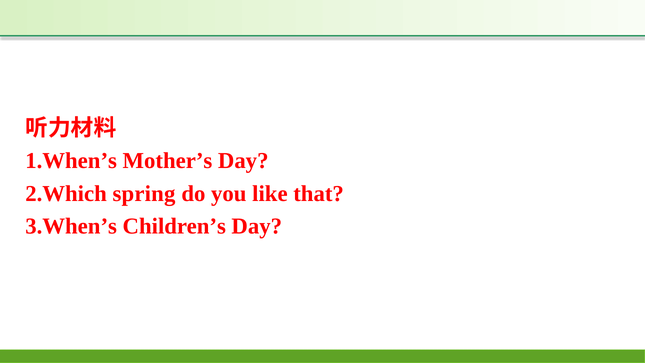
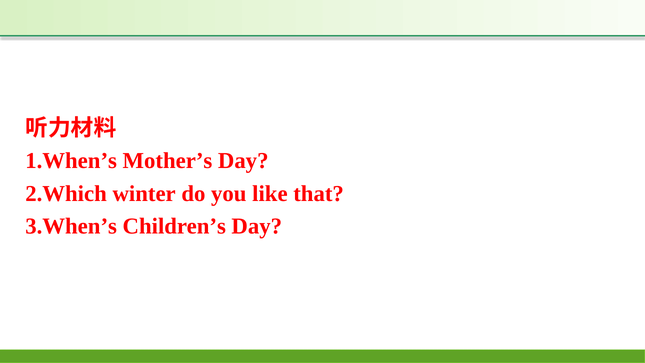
spring: spring -> winter (144, 194)
